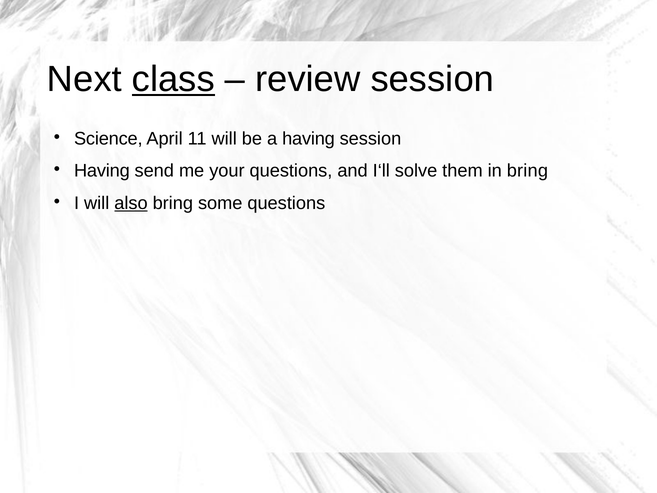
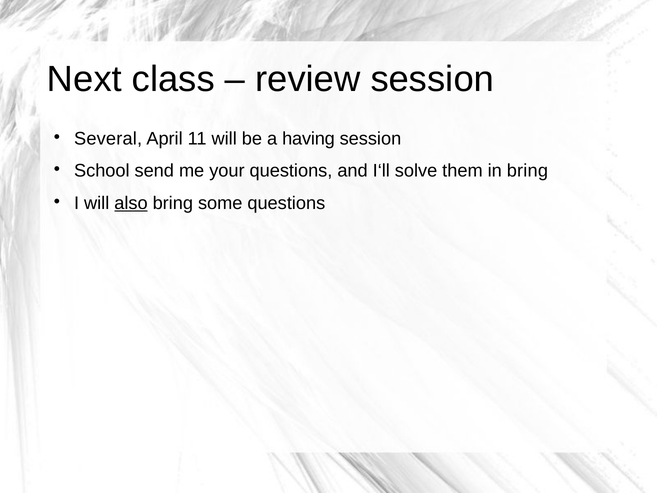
class underline: present -> none (173, 79)
Science: Science -> Several (108, 139)
Having: Having -> School (102, 171)
